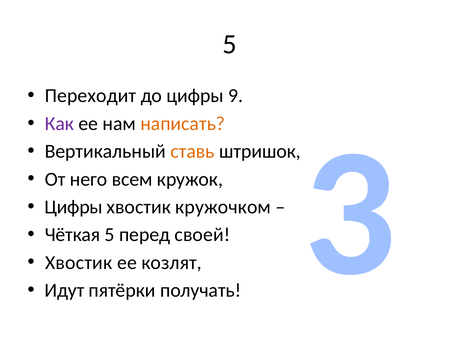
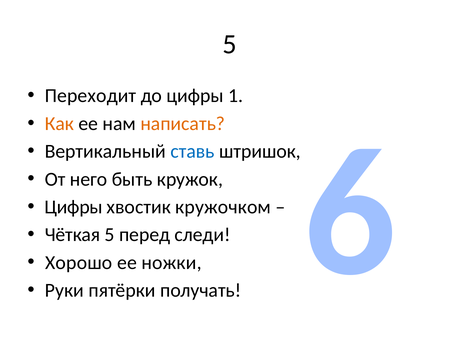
9: 9 -> 1 (236, 96)
Как colour: purple -> orange (59, 124)
ставь colour: orange -> blue (192, 151)
всем: всем -> быть (132, 179)
своей: своей -> следи (203, 235)
Хвостик: Хвостик -> Хорошо (79, 263)
козлят: козлят -> ножки (172, 263)
Идут: Идут -> Руки (64, 291)
3: 3 -> 6 (350, 214)
